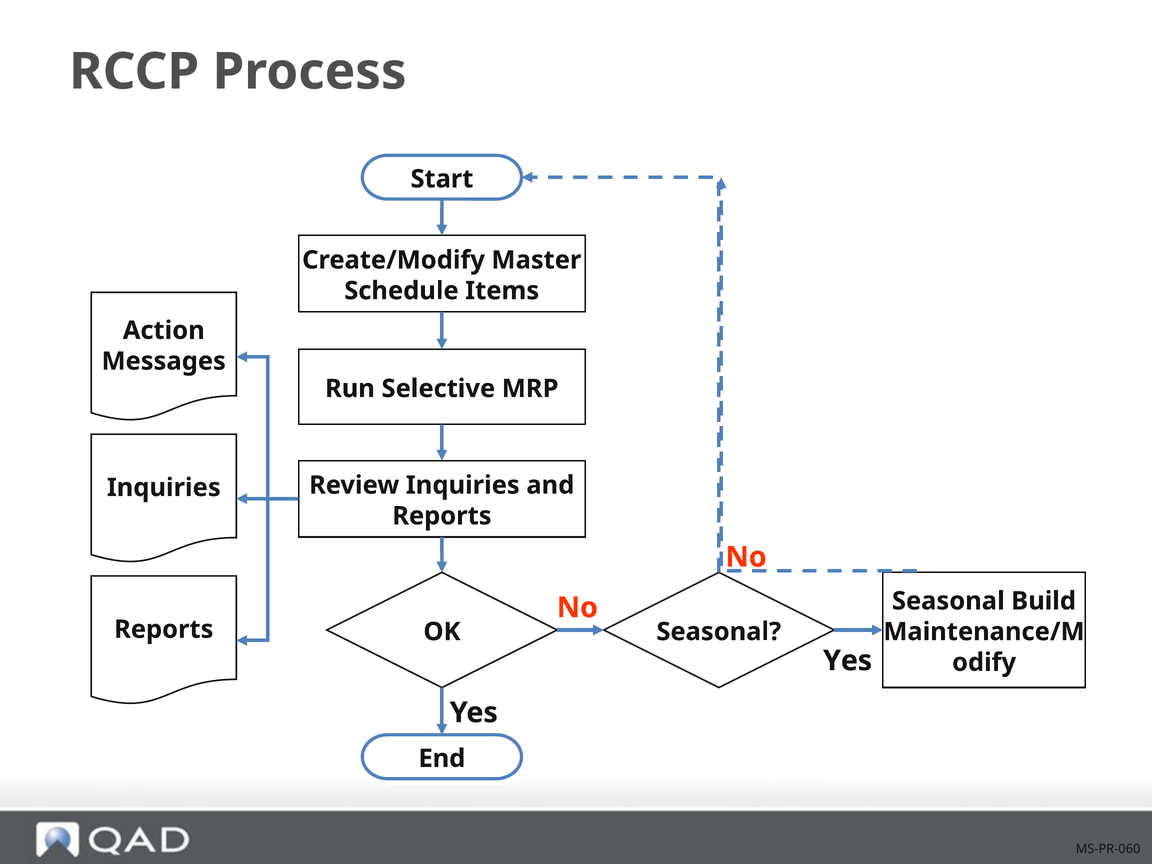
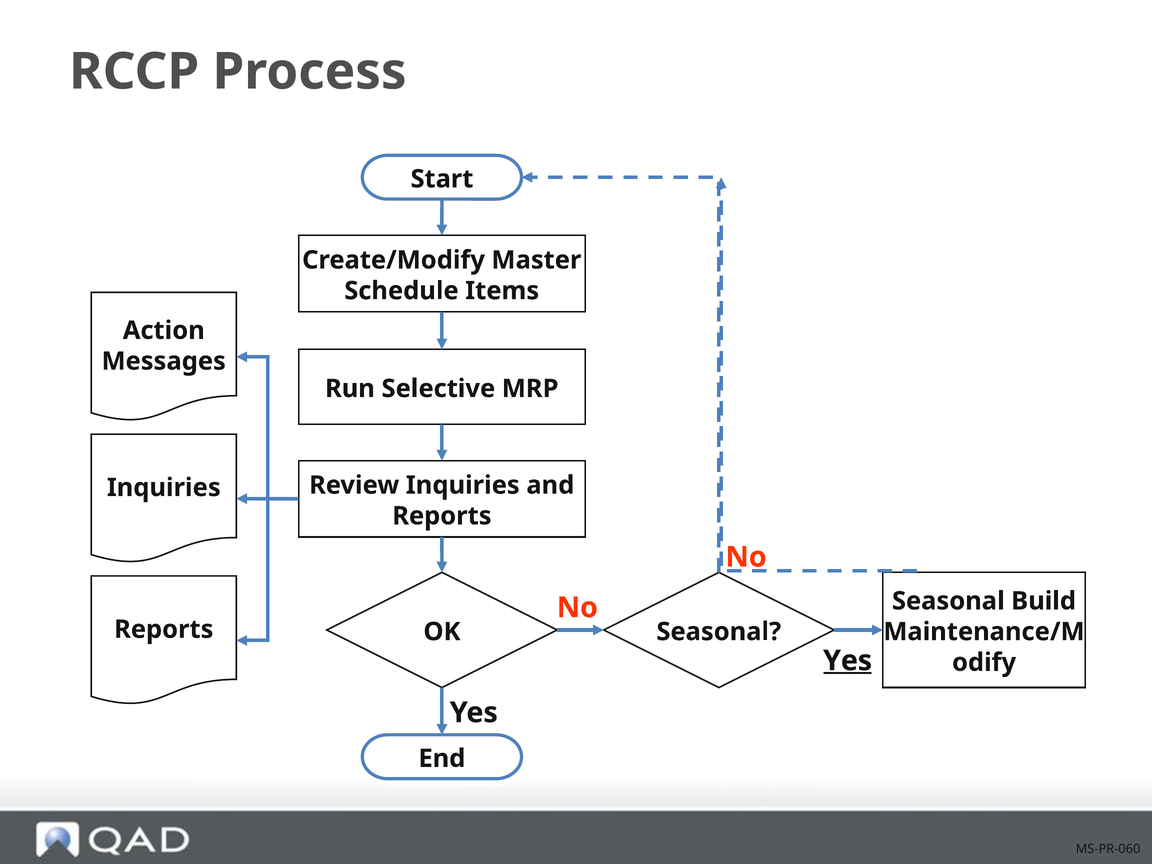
Yes underline: none -> present (848, 661)
